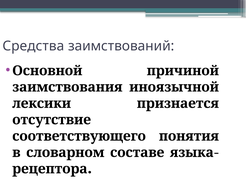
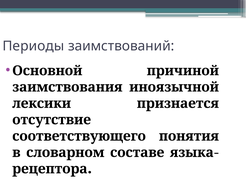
Средства: Средства -> Периоды (33, 46)
